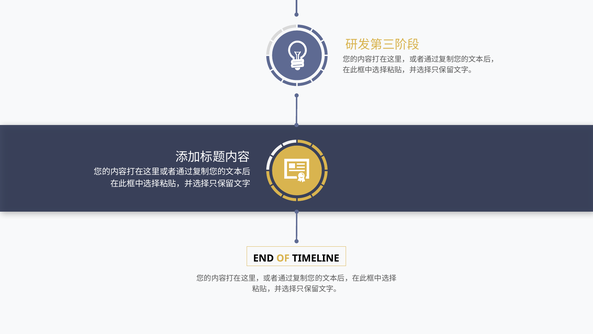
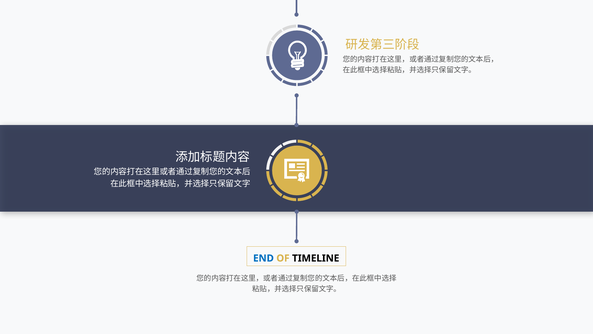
END colour: black -> blue (263, 258)
